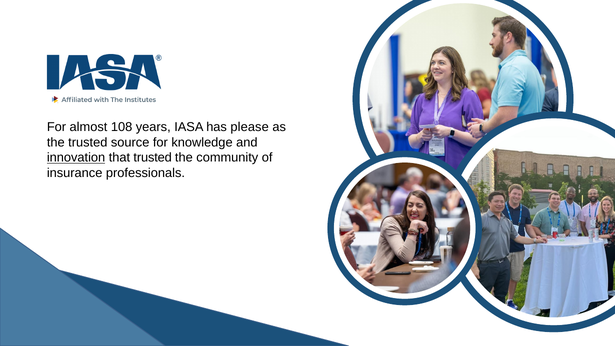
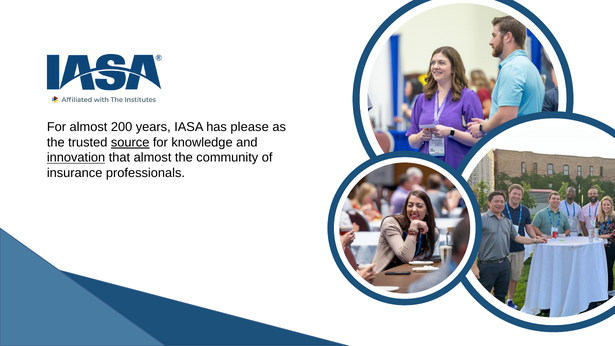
108: 108 -> 200 (122, 127)
source underline: none -> present (130, 142)
that trusted: trusted -> almost (153, 158)
